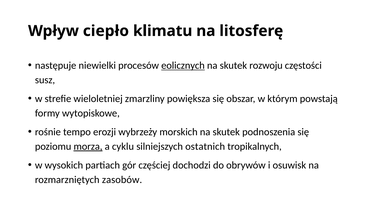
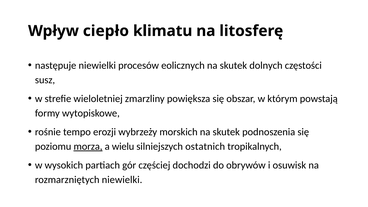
eolicznych underline: present -> none (183, 66)
rozwoju: rozwoju -> dolnych (266, 66)
cyklu: cyklu -> wielu (123, 146)
rozmarzniętych zasobów: zasobów -> niewielki (122, 180)
